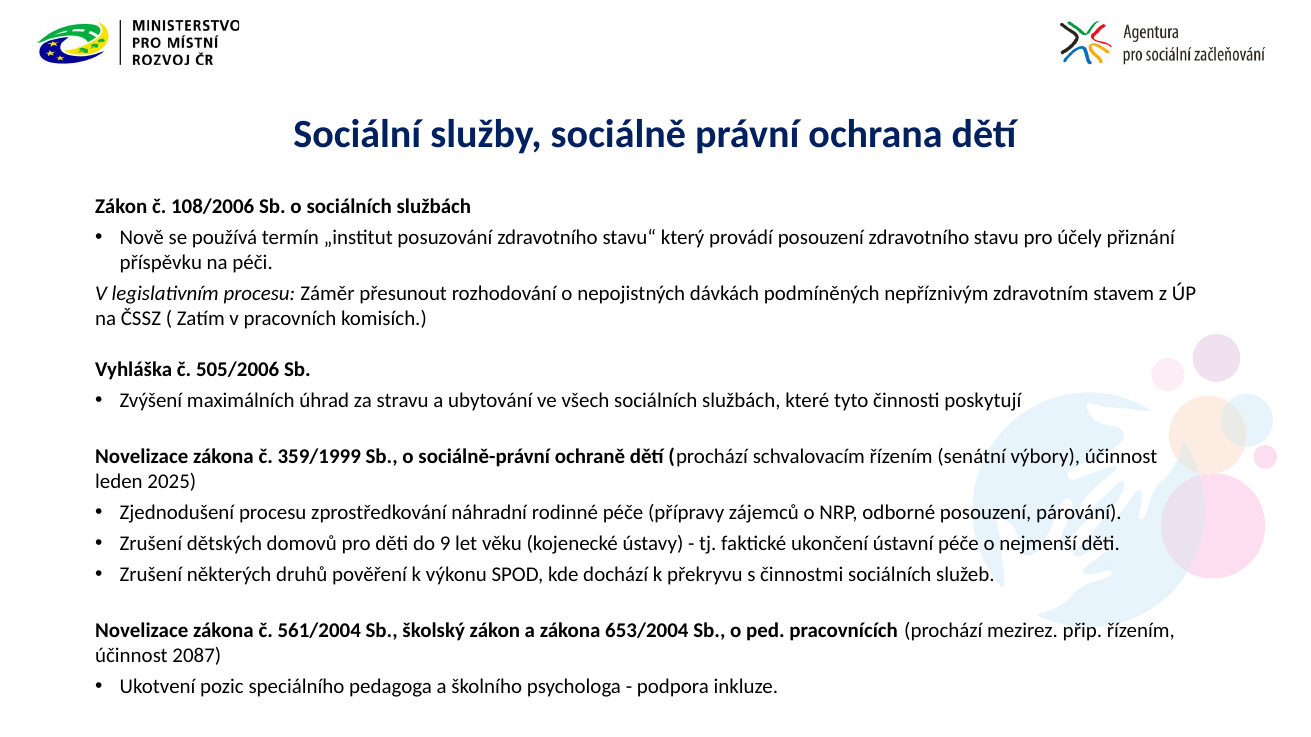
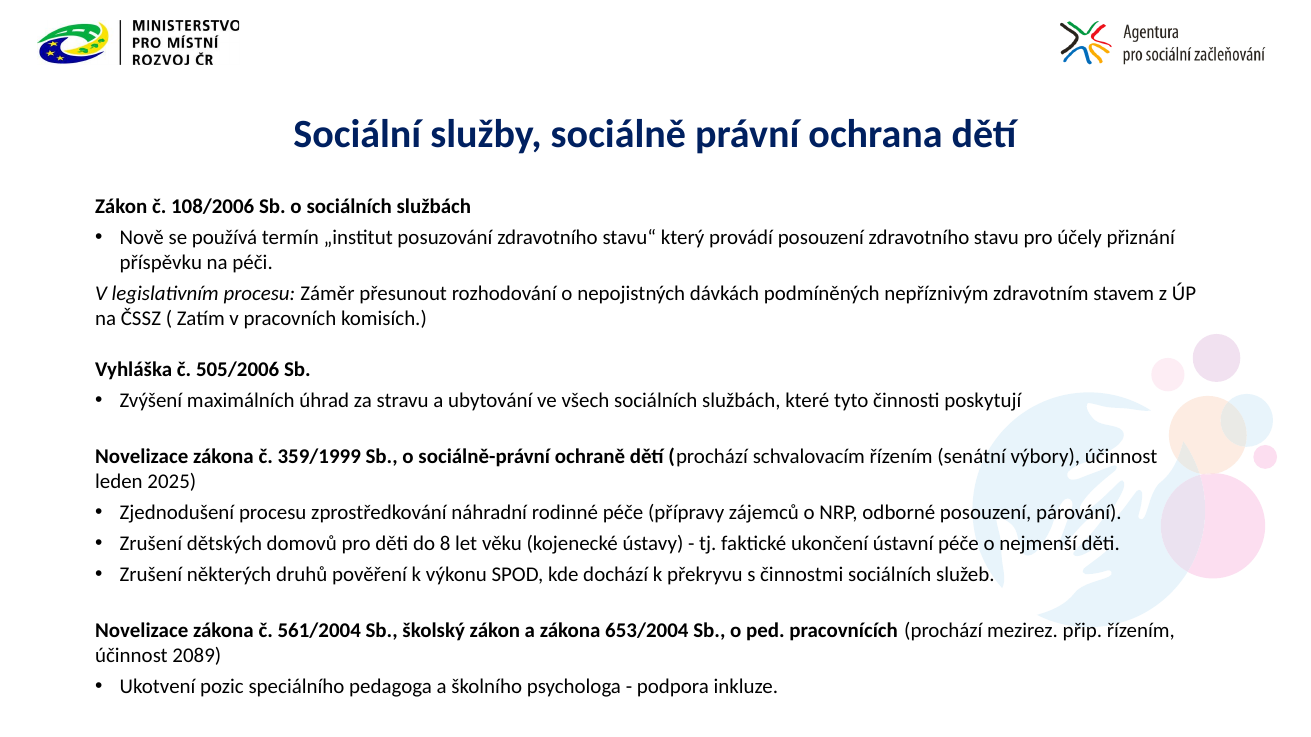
9: 9 -> 8 (445, 544)
2087: 2087 -> 2089 (197, 656)
